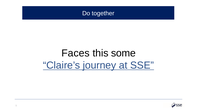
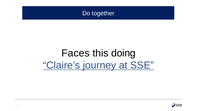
some: some -> doing (123, 53)
